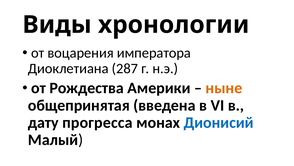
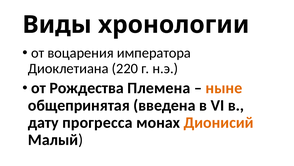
287: 287 -> 220 (125, 68)
Америки: Америки -> Племена (159, 88)
Дионисий colour: blue -> orange (219, 122)
